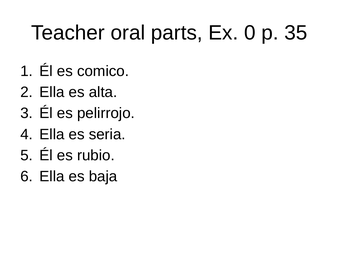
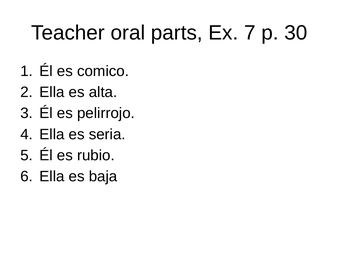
0: 0 -> 7 (250, 33)
35: 35 -> 30 (296, 33)
